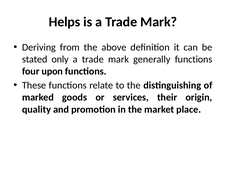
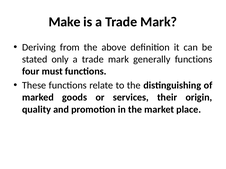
Helps: Helps -> Make (65, 22)
upon: upon -> must (52, 72)
